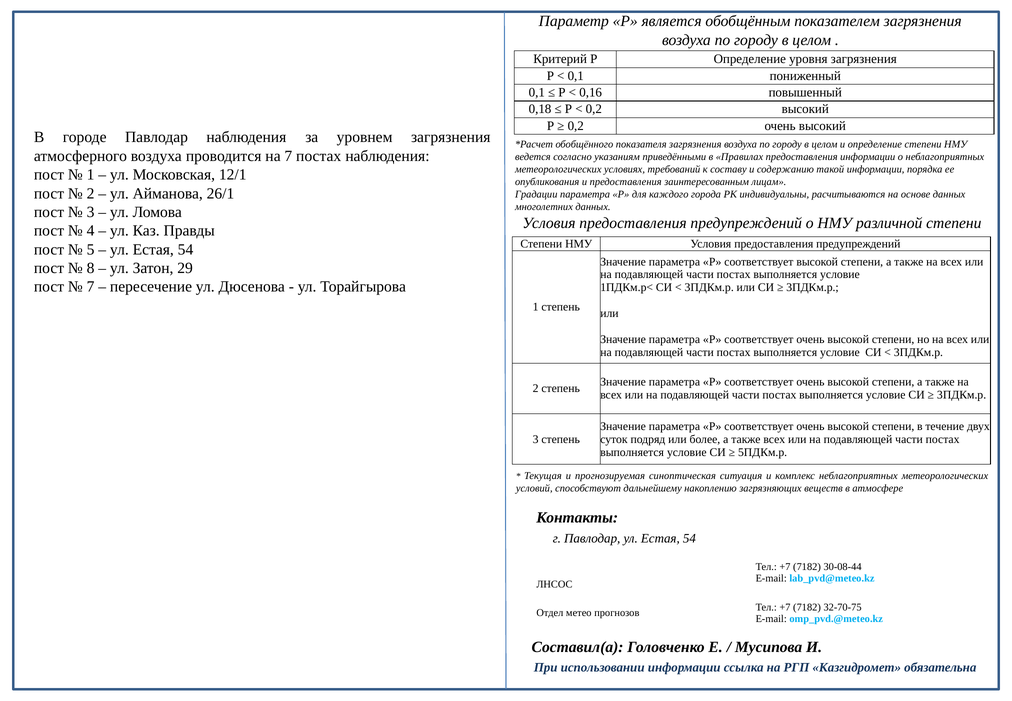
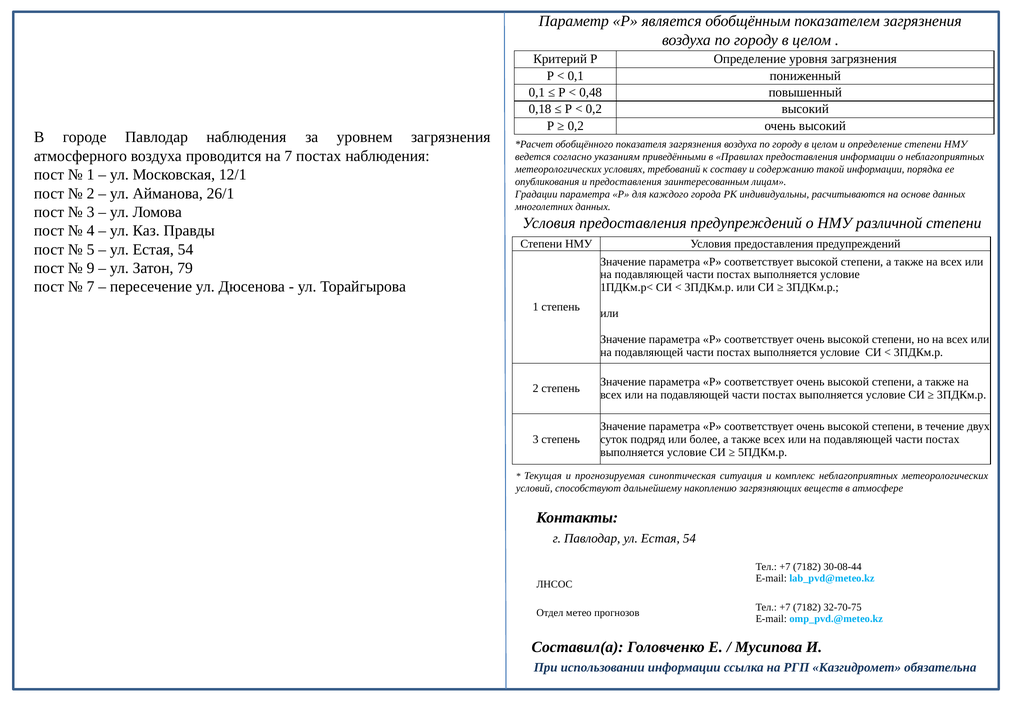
0,16: 0,16 -> 0,48 (591, 92)
8: 8 -> 9 (91, 268)
29: 29 -> 79 (185, 268)
